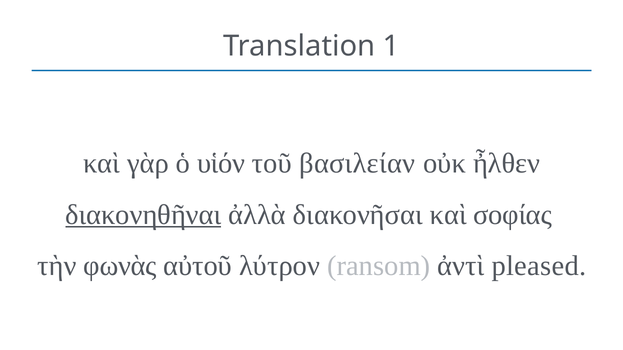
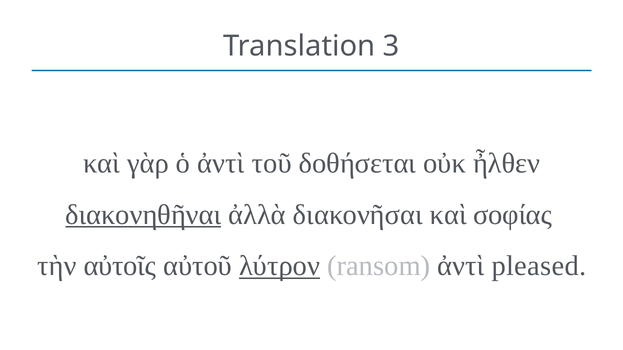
1: 1 -> 3 (391, 46)
ὁ υἱόν: υἱόν -> ἀντὶ (221, 163)
βασιλείαν: βασιλείαν -> δοθήσεται (357, 163)
φωνὰς: φωνὰς -> αὐτοῖς (120, 266)
λύτρον underline: none -> present (280, 266)
